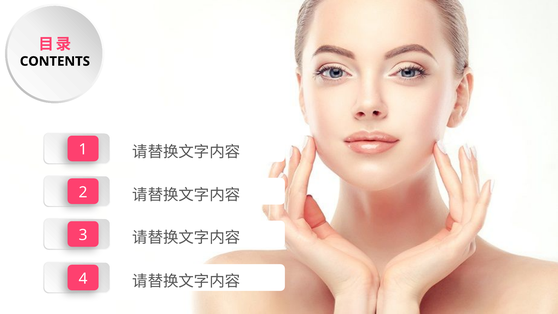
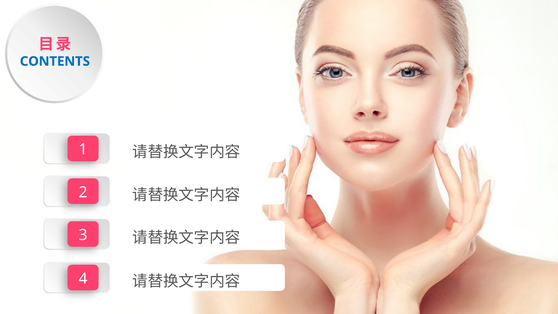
CONTENTS colour: black -> blue (55, 61)
